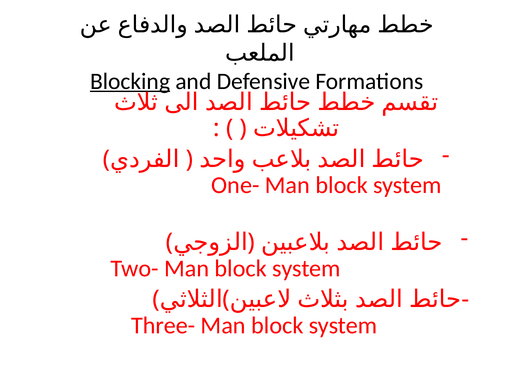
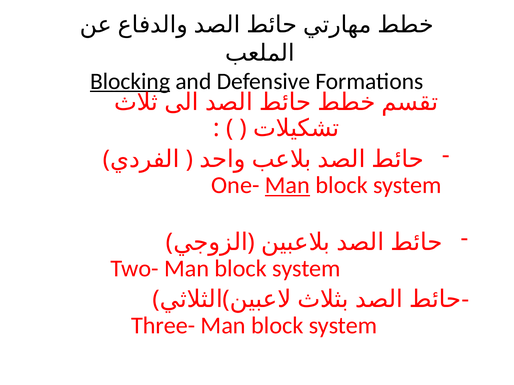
Man underline: none -> present (287, 186)
